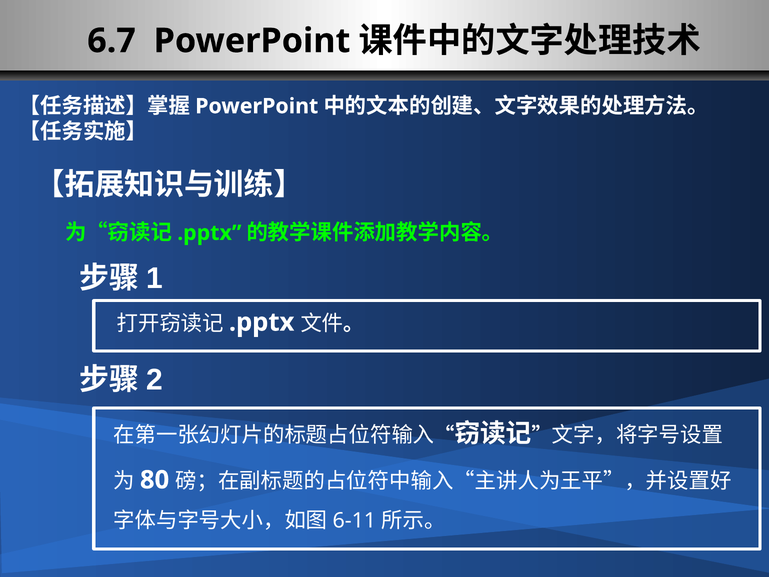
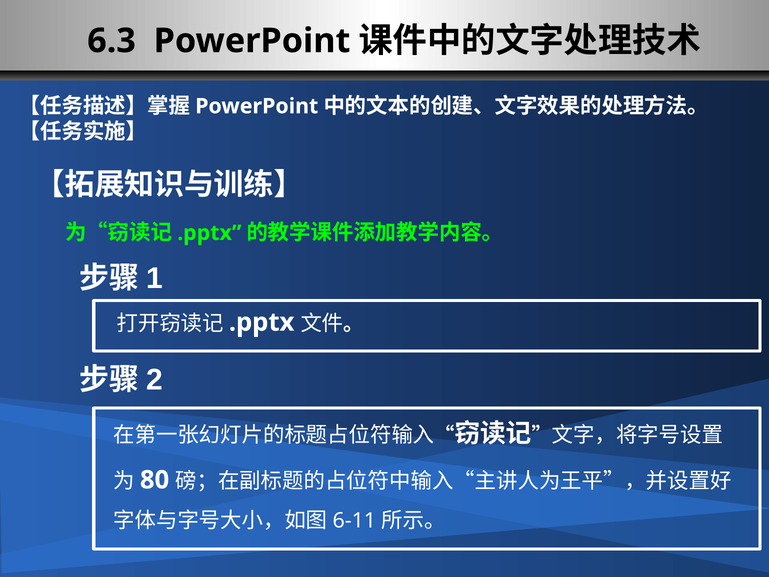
6.7: 6.7 -> 6.3 (112, 41)
